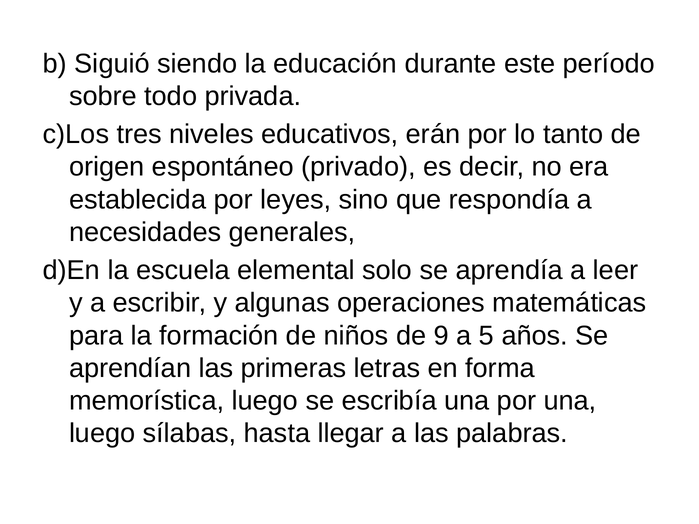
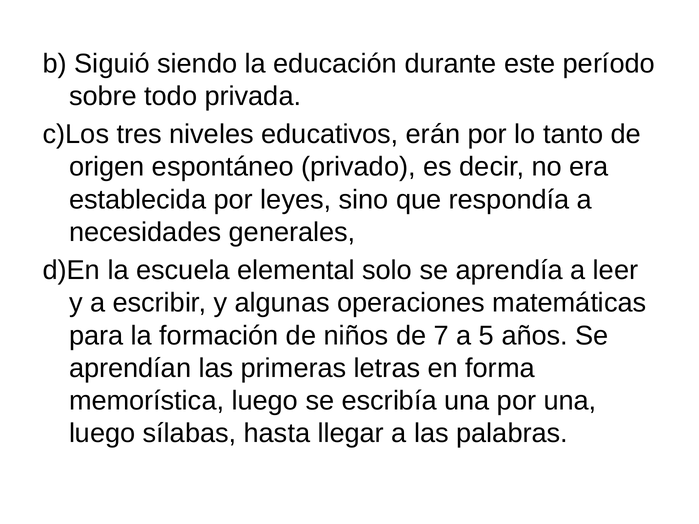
9: 9 -> 7 (441, 336)
